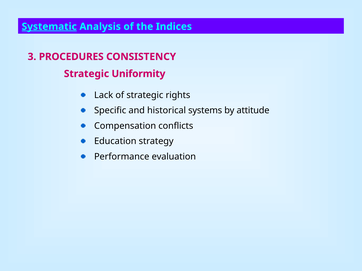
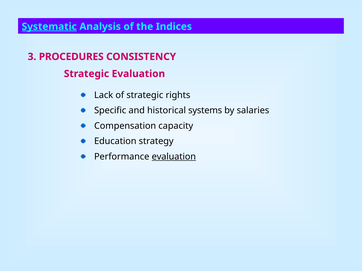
Strategic Uniformity: Uniformity -> Evaluation (138, 74)
attitude: attitude -> salaries (253, 111)
conflicts: conflicts -> capacity (176, 126)
evaluation underline: none -> present (174, 157)
